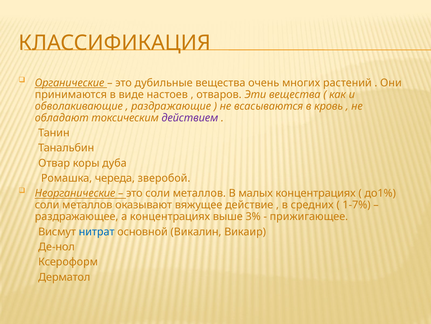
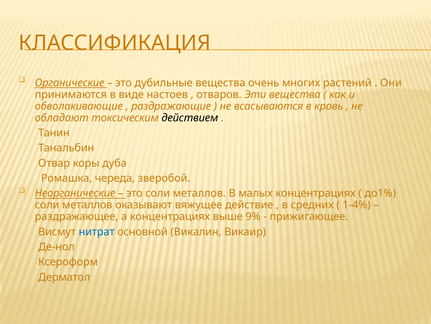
действием colour: purple -> black (190, 118)
1-7%: 1-7% -> 1-4% (356, 205)
3%: 3% -> 9% (253, 216)
